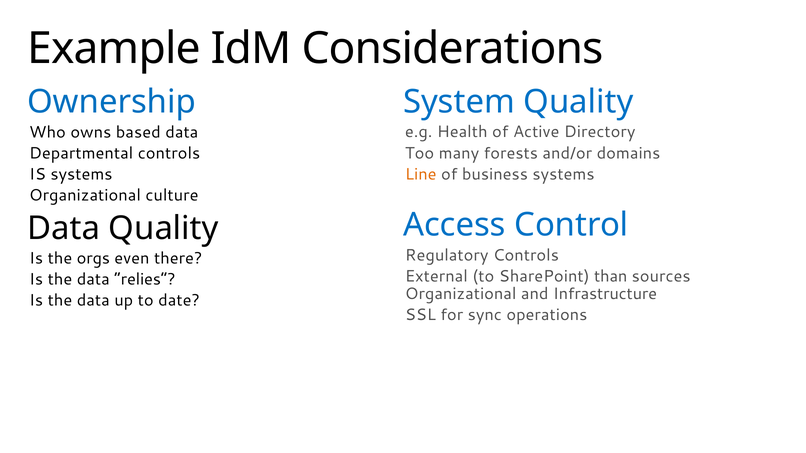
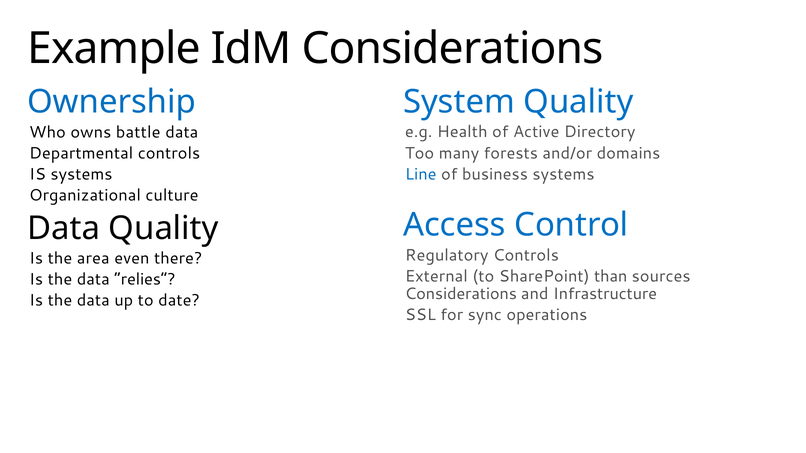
based: based -> battle (138, 132)
Line colour: orange -> blue (421, 174)
orgs: orgs -> area (93, 259)
Organizational: Organizational -> Considerations (461, 294)
